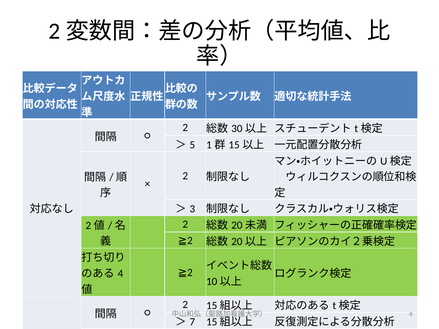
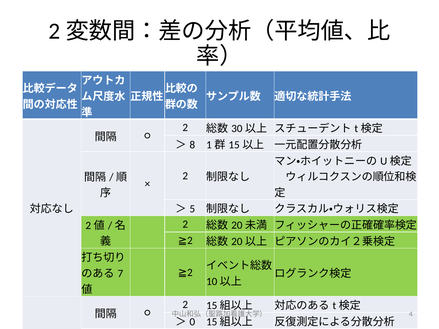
5: 5 -> 8 (192, 145)
3: 3 -> 5 (192, 209)
4: 4 -> 7 (120, 274)
7: 7 -> 0 (192, 322)
